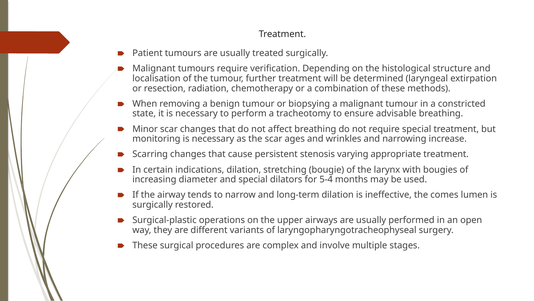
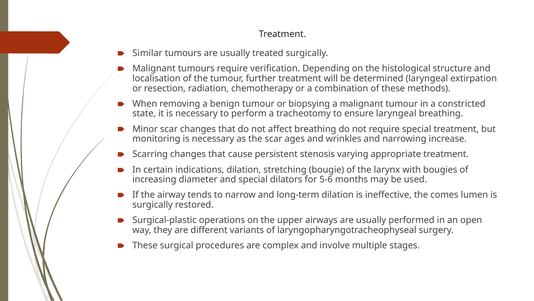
Patient: Patient -> Similar (147, 53)
ensure advisable: advisable -> laryngeal (396, 113)
5-4: 5-4 -> 5-6 (326, 179)
